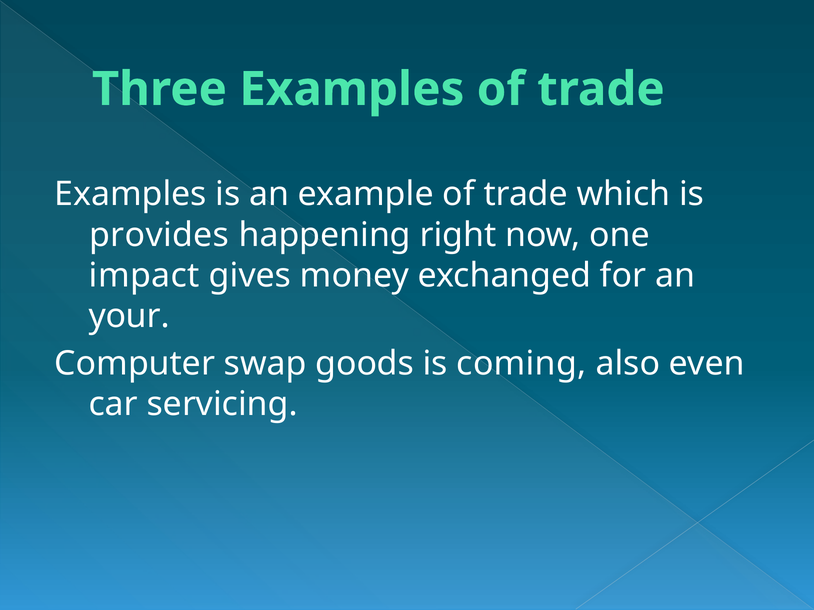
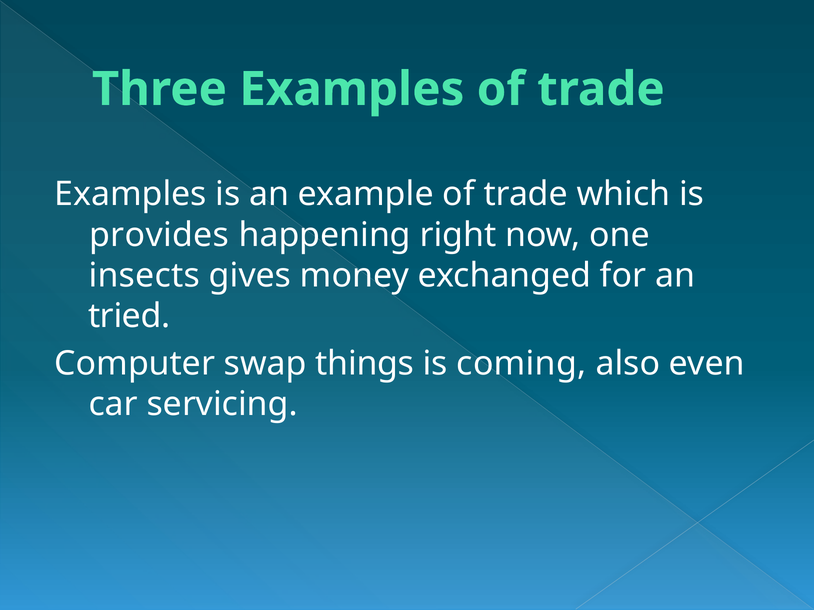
impact: impact -> insects (144, 276)
your: your -> tried (129, 316)
goods: goods -> things (365, 364)
